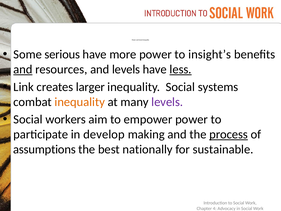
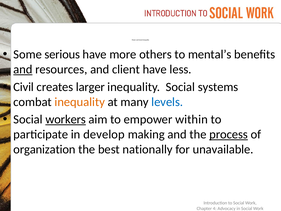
more power: power -> others (156, 54)
insight’s: insight’s -> mental’s (210, 54)
and levels: levels -> client (126, 69)
less underline: present -> none (181, 69)
Link: Link -> Civil (24, 87)
levels colour: purple -> blue (167, 102)
workers underline: none -> present (66, 119)
empower power: power -> within (192, 119)
assumptions: assumptions -> organization (44, 149)
sustainable: sustainable -> unavailable (223, 149)
